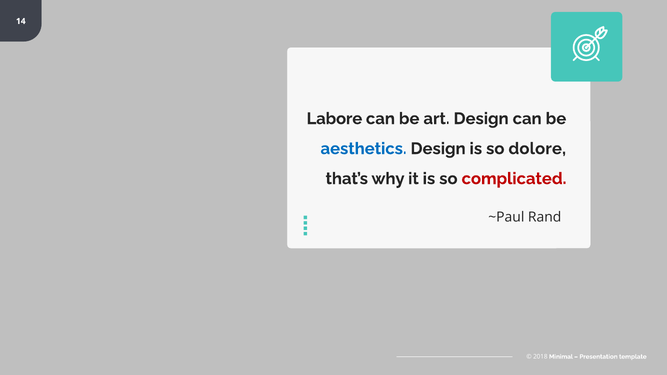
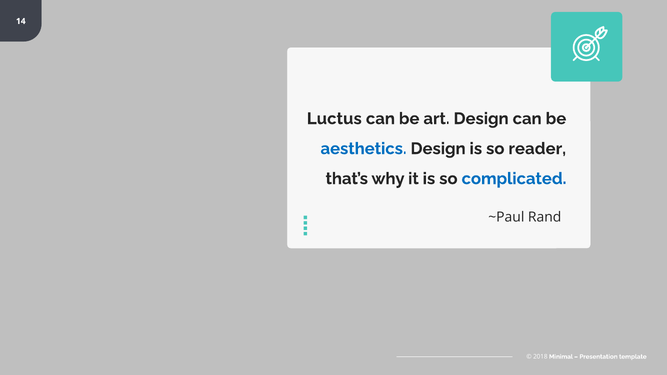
Labore: Labore -> Luctus (334, 119)
dolore: dolore -> reader (537, 149)
complicated colour: red -> blue (514, 179)
